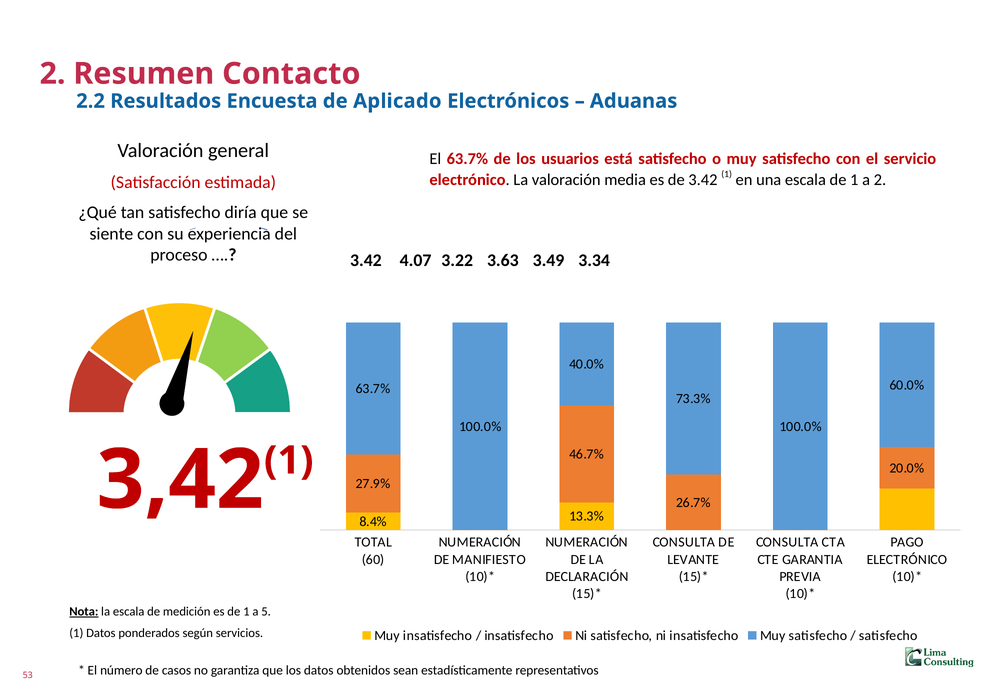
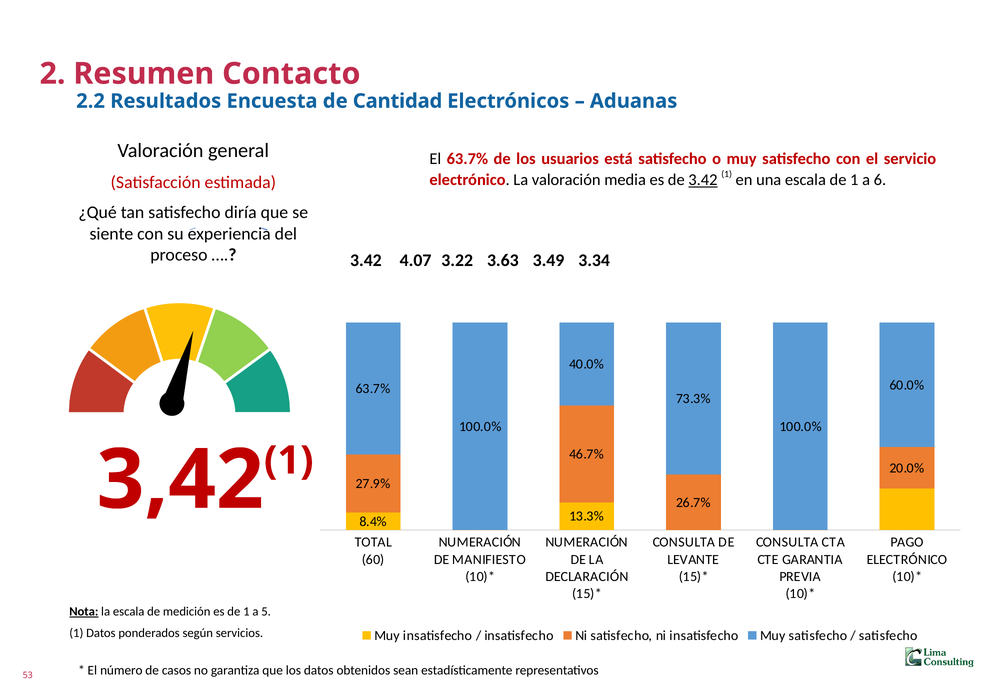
Aplicado: Aplicado -> Cantidad (398, 101)
3.42 underline: none -> present (703, 180)
a 2: 2 -> 6 (880, 180)
